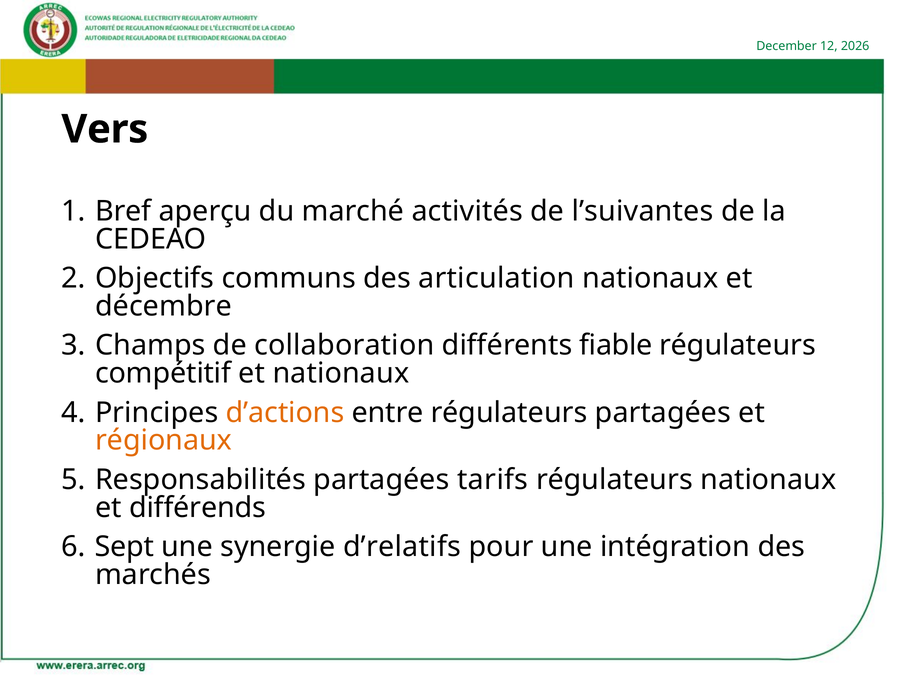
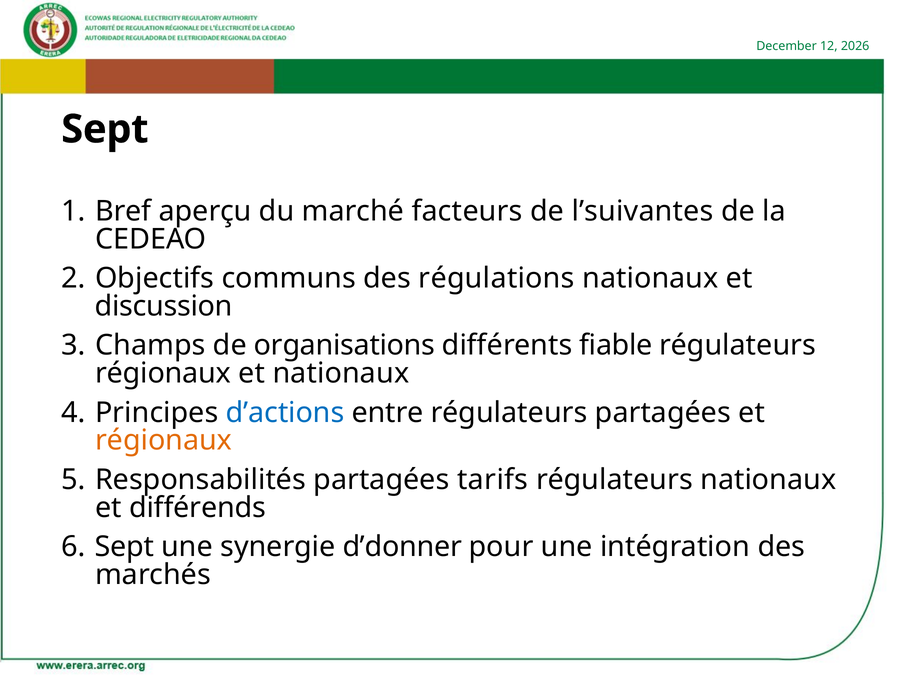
Vers: Vers -> Sept (105, 129)
activités: activités -> facteurs (467, 211)
articulation: articulation -> régulations (497, 278)
décembre: décembre -> discussion (164, 306)
collaboration: collaboration -> organisations (345, 345)
compétitif: compétitif -> régionaux (163, 373)
d’actions colour: orange -> blue (285, 413)
d’relatifs: d’relatifs -> d’donner (402, 547)
